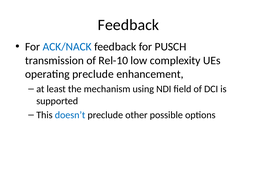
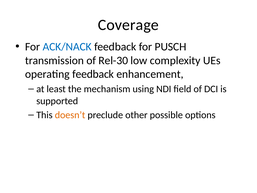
Feedback: Feedback -> Coverage (128, 25)
Rel-10: Rel-10 -> Rel-30 (113, 60)
operating preclude: preclude -> feedback (93, 74)
doesn’t colour: blue -> orange (70, 115)
